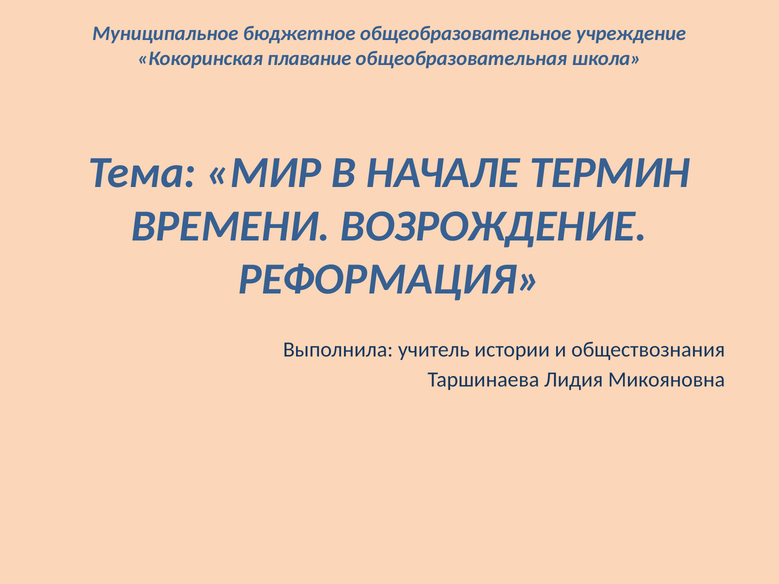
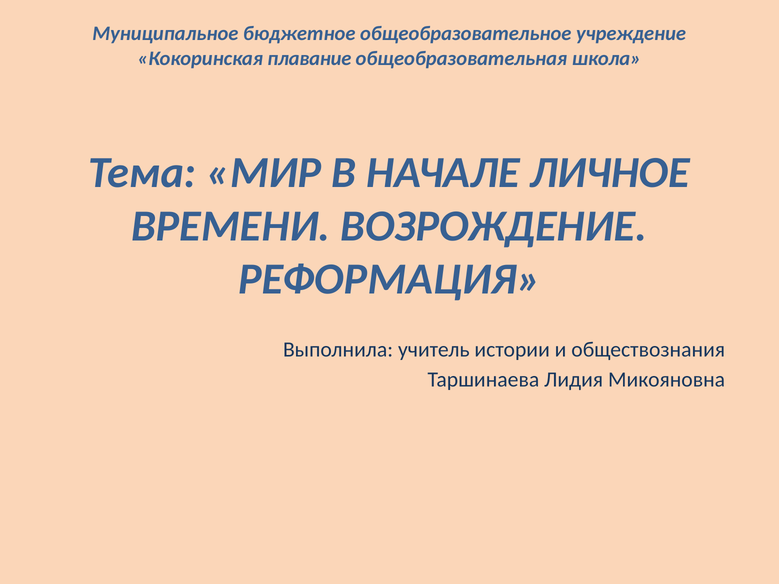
ТЕРМИН: ТЕРМИН -> ЛИЧНОЕ (610, 173)
